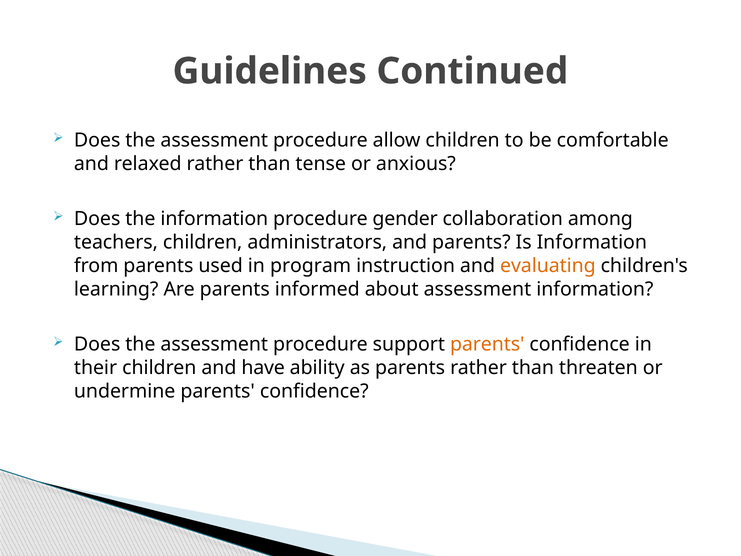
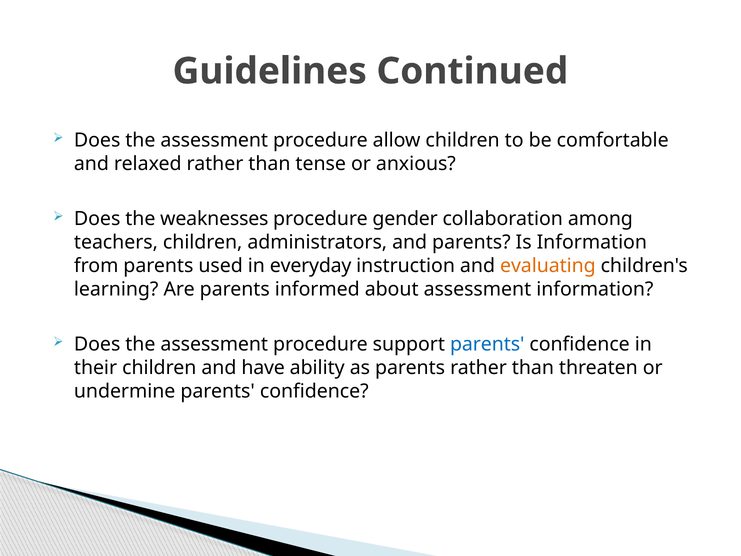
the information: information -> weaknesses (214, 219)
program: program -> everyday (311, 266)
parents colour: orange -> blue (487, 344)
